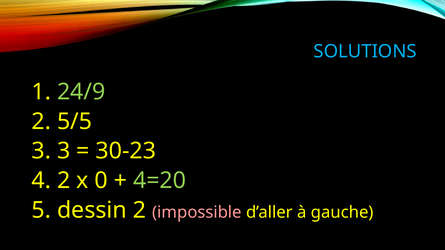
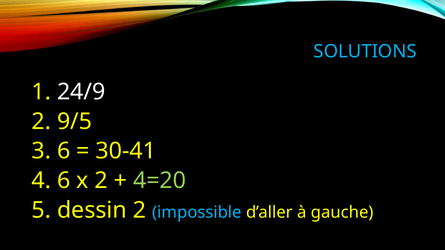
24/9 colour: light green -> white (81, 92)
5/5: 5/5 -> 9/5 (75, 122)
3: 3 -> 6 (64, 151)
30-23: 30-23 -> 30-41 (126, 151)
4 2: 2 -> 6 (64, 181)
x 0: 0 -> 2 (101, 181)
impossible colour: pink -> light blue (197, 213)
